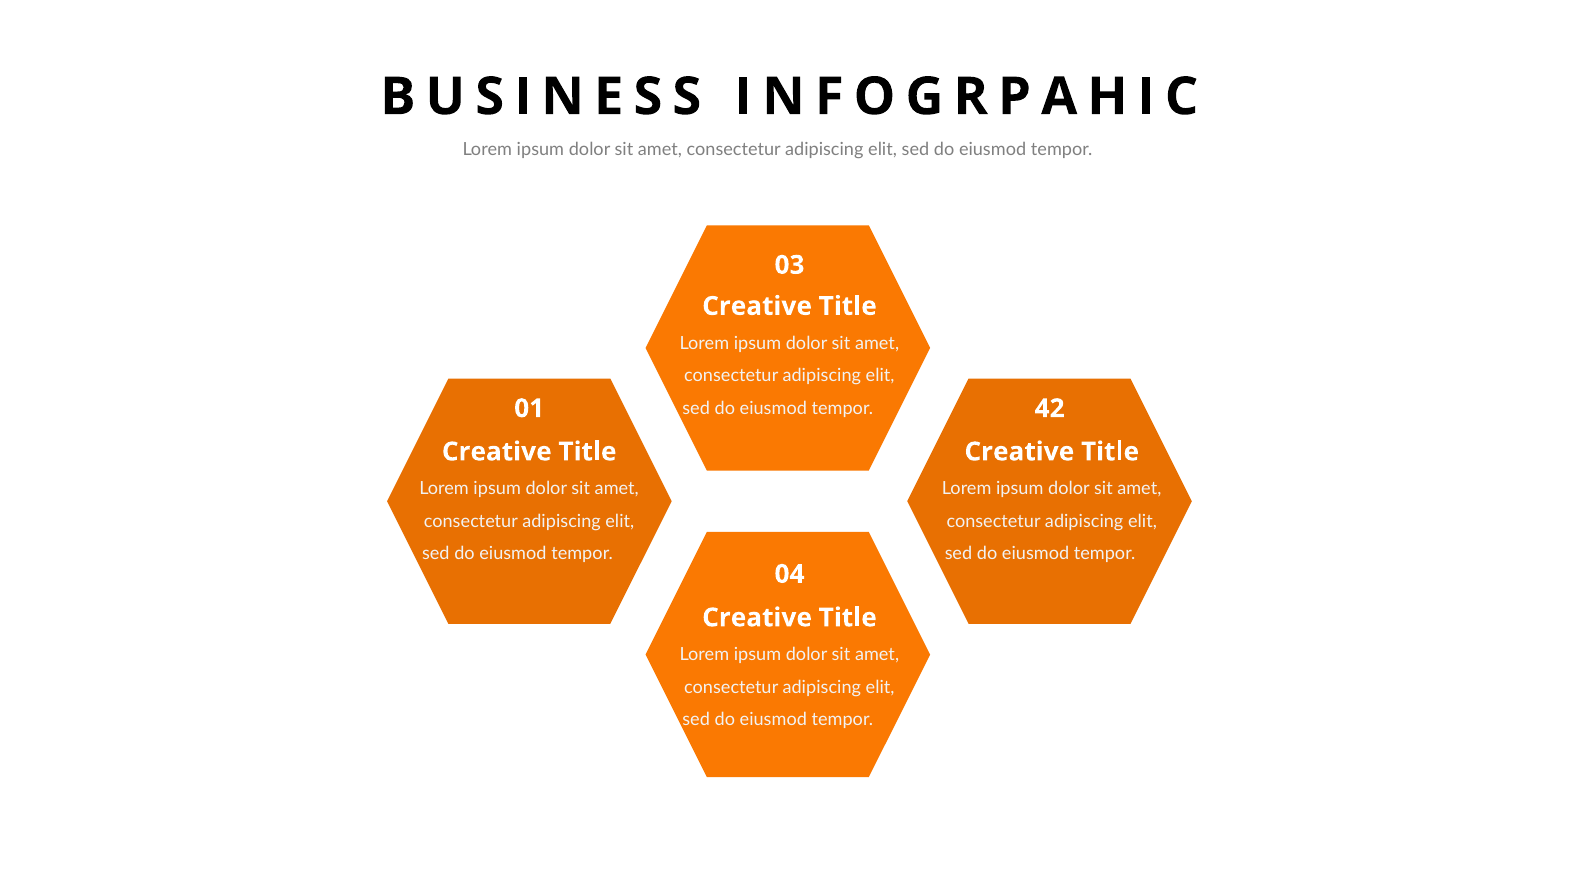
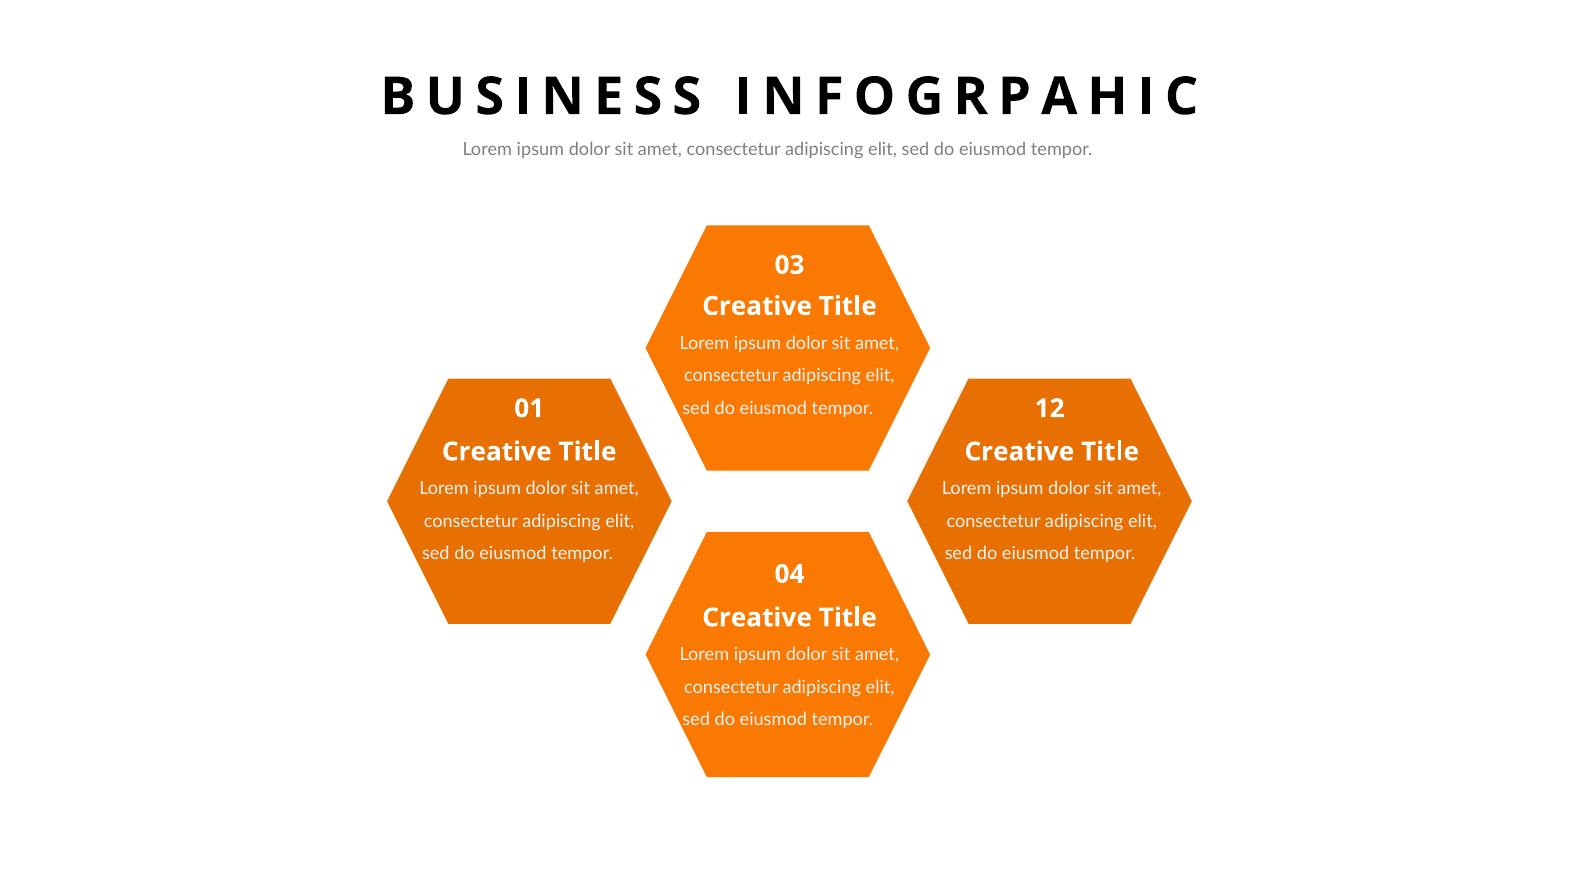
42: 42 -> 12 (1050, 409)
